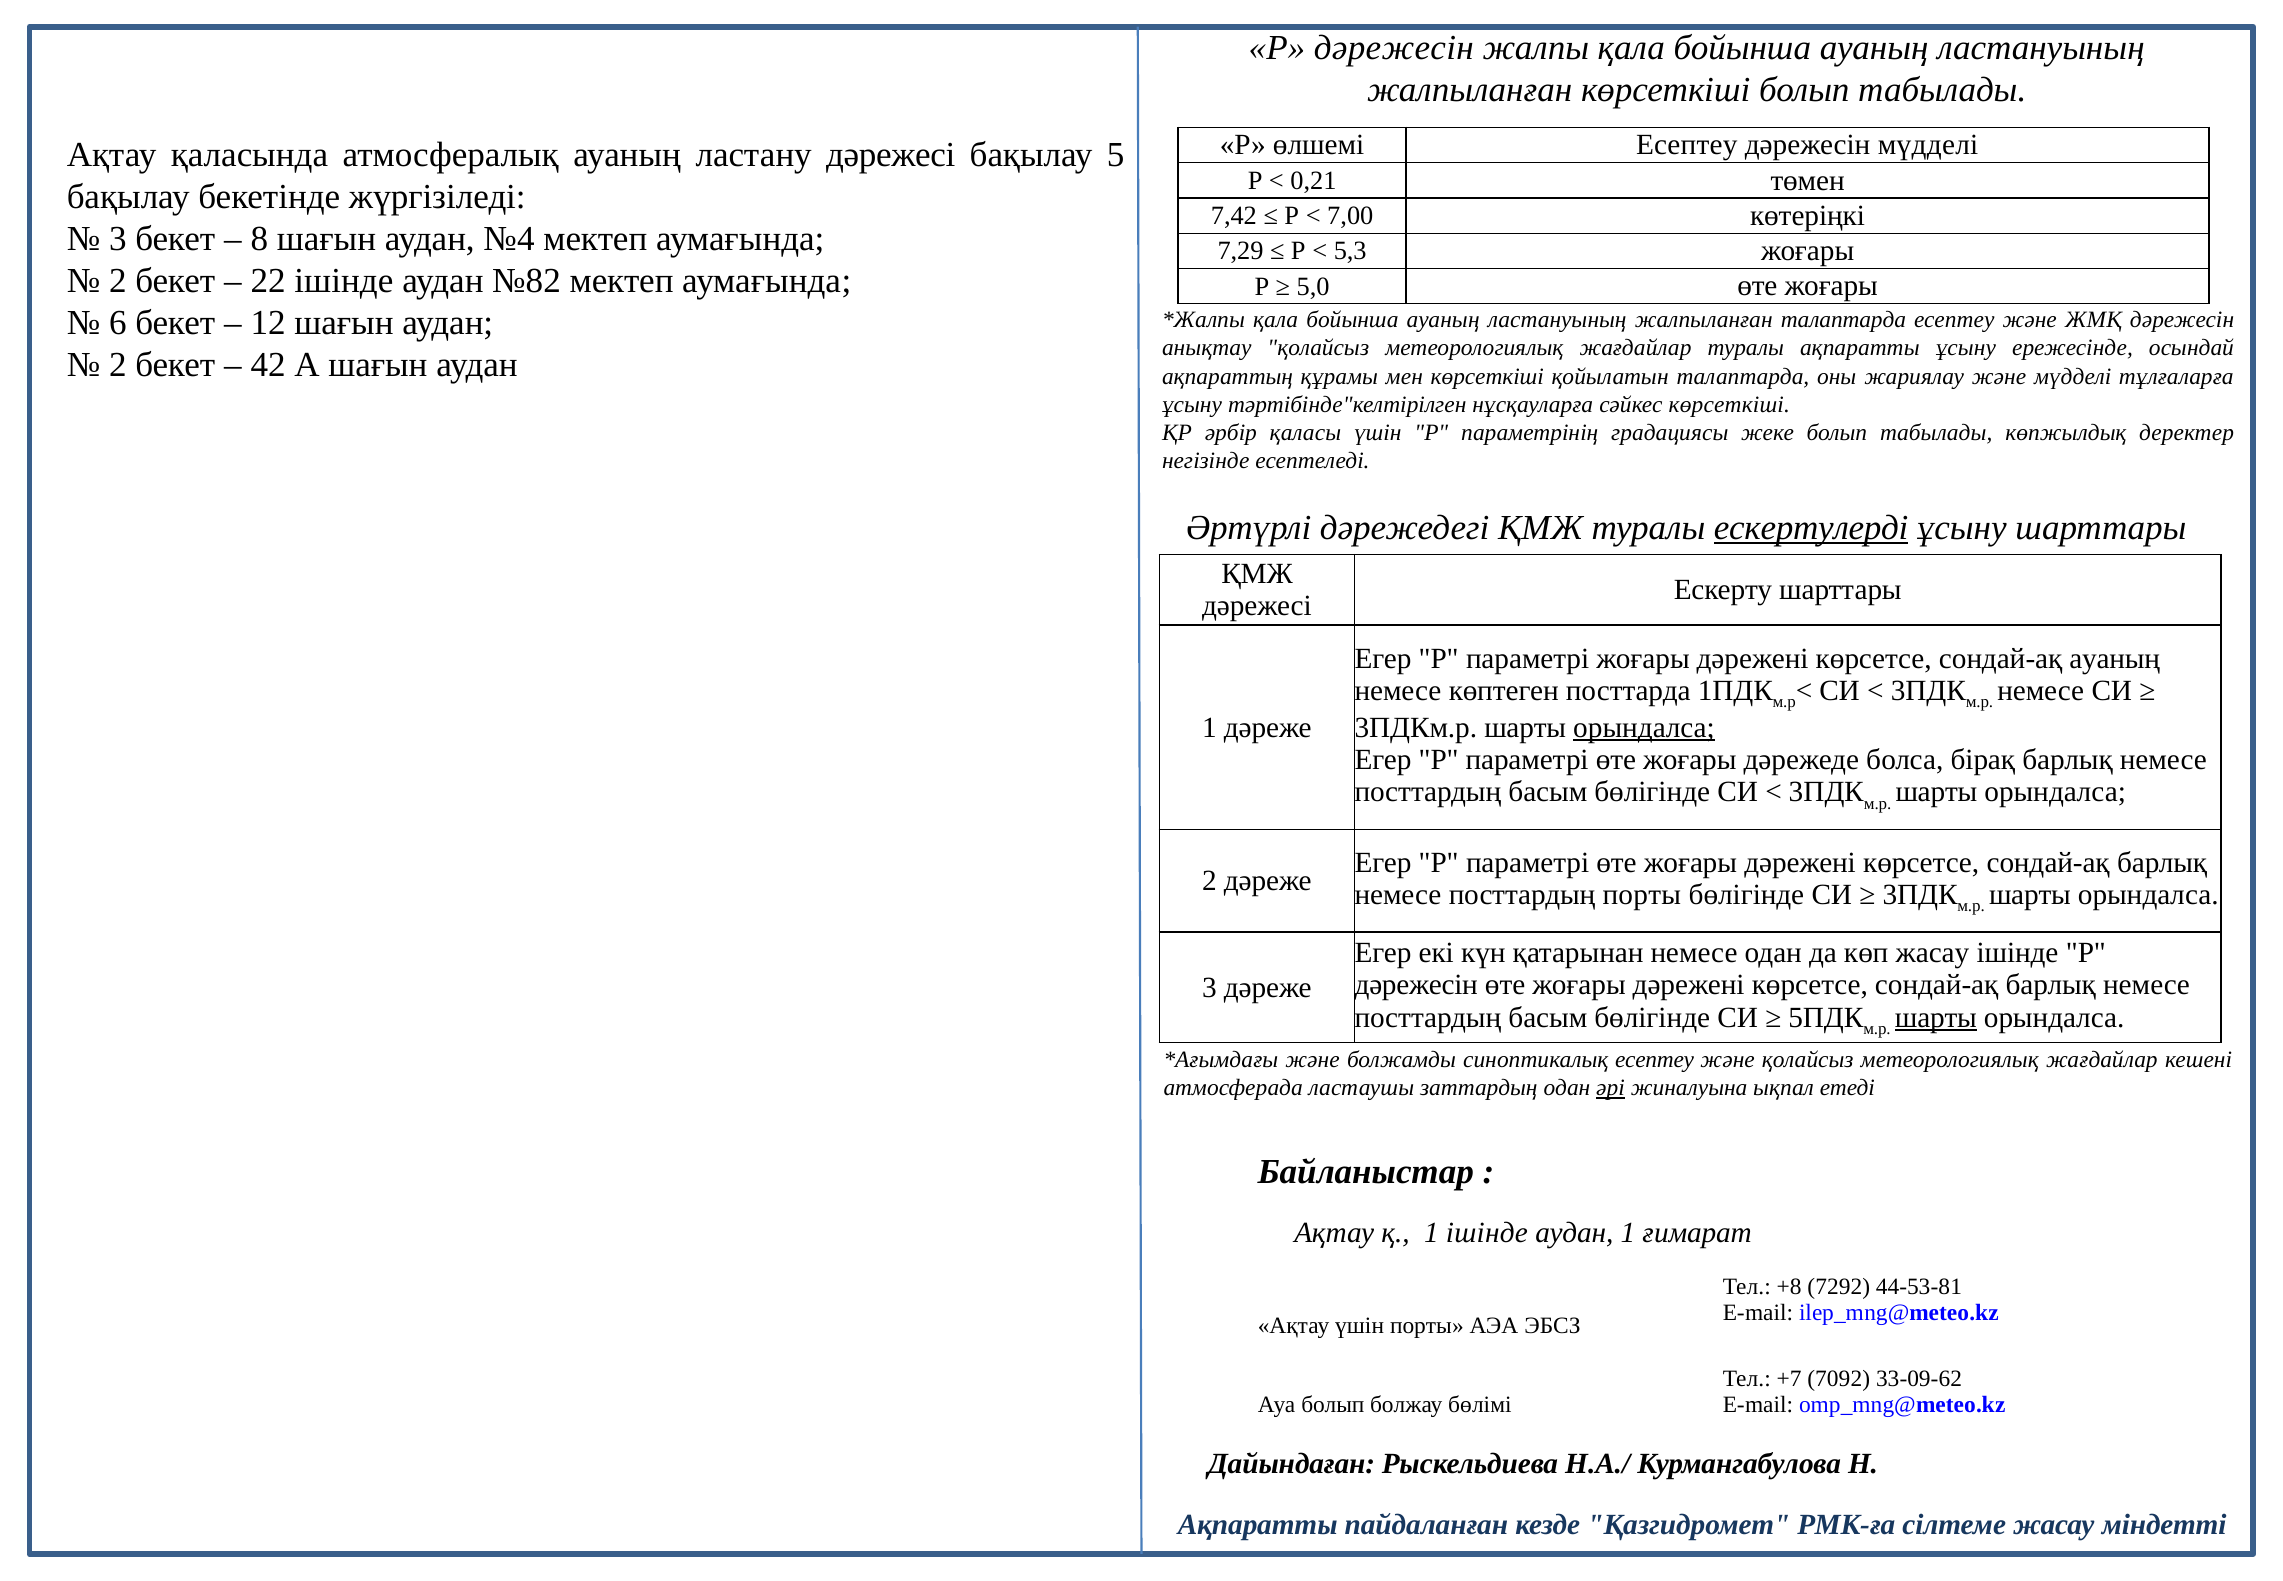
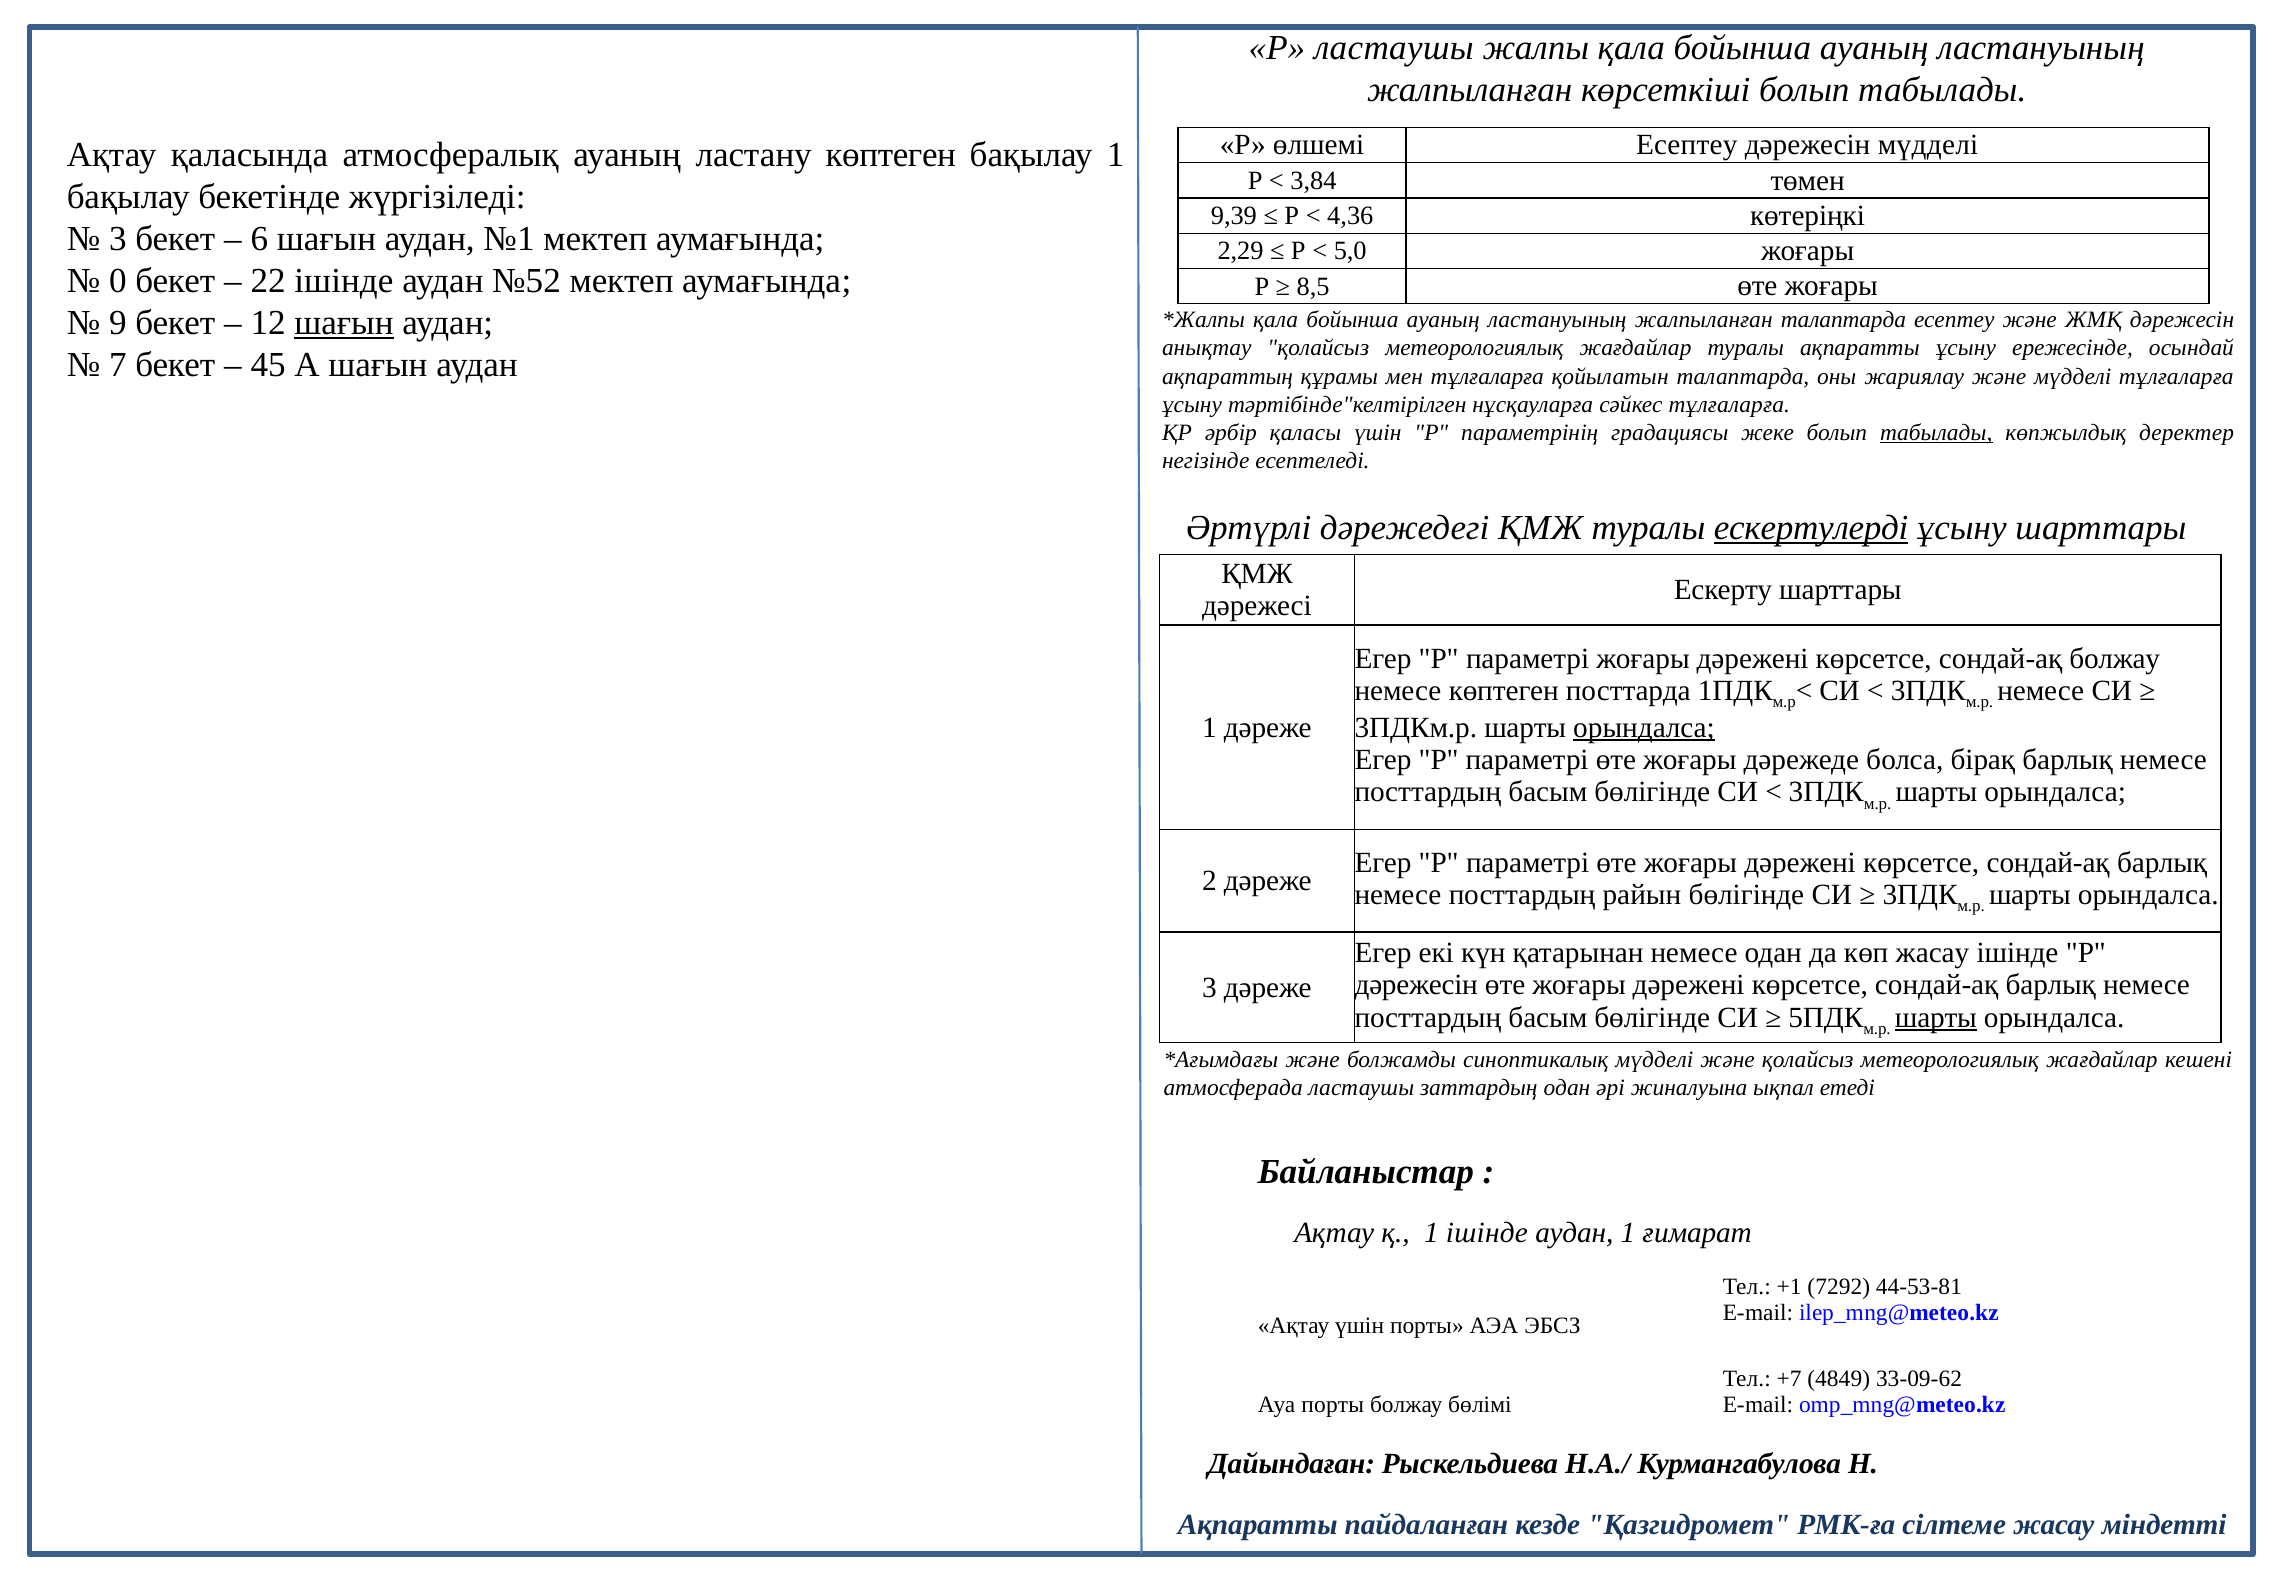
дәрежесін: дәрежесін -> ластаушы (1394, 48)
ластану дәрежесі: дәрежесі -> көптеген (891, 155)
бақылау 5: 5 -> 1 (1116, 155)
0,21: 0,21 -> 3,84 (1314, 180)
7,42: 7,42 -> 9,39 (1234, 216)
7,00: 7,00 -> 4,36 (1350, 216)
8: 8 -> 6 (259, 239)
№4: №4 -> №1 (509, 239)
7,29: 7,29 -> 2,29 (1241, 251)
5,3: 5,3 -> 5,0 (1350, 251)
2: 2 -> 0 (118, 281)
№82: №82 -> №52 (527, 281)
5,0: 5,0 -> 8,5 (1313, 286)
6: 6 -> 9 (118, 323)
шағын underline: none -> present (344, 323)
2: 2 -> 7 (118, 365)
42: 42 -> 45 (268, 365)
мен көрсеткіші: көрсеткіші -> тұлғаларға (1487, 376)
сәйкес көрсеткіші: көрсеткіші -> тұлғаларға (1729, 404)
табылады underline: none -> present (1936, 432)
сондай-ақ ауаның: ауаның -> болжау (2115, 658)
посттардың порты: порты -> райын (1642, 895)
синоптикалық есептеу: есептеу -> мүдделі (1654, 1059)
әрі underline: present -> none (1610, 1088)
+8: +8 -> +1 (1789, 1286)
7092: 7092 -> 4849 (1839, 1379)
Ауа болып: болып -> порты (1333, 1405)
